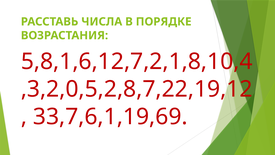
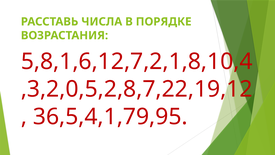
33,7,6,1,19,69: 33,7,6,1,19,69 -> 36,5,4,1,79,95 (110, 116)
